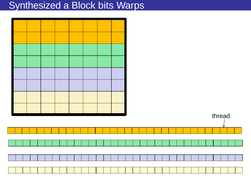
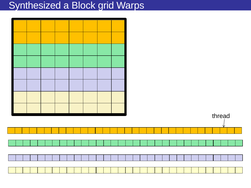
bits: bits -> grid (106, 5)
